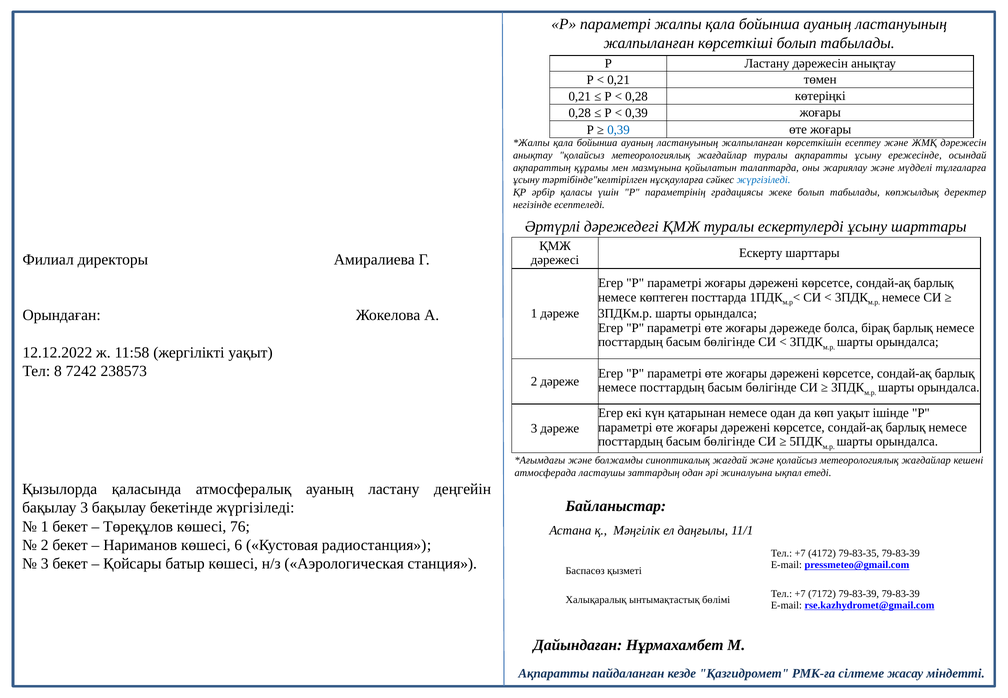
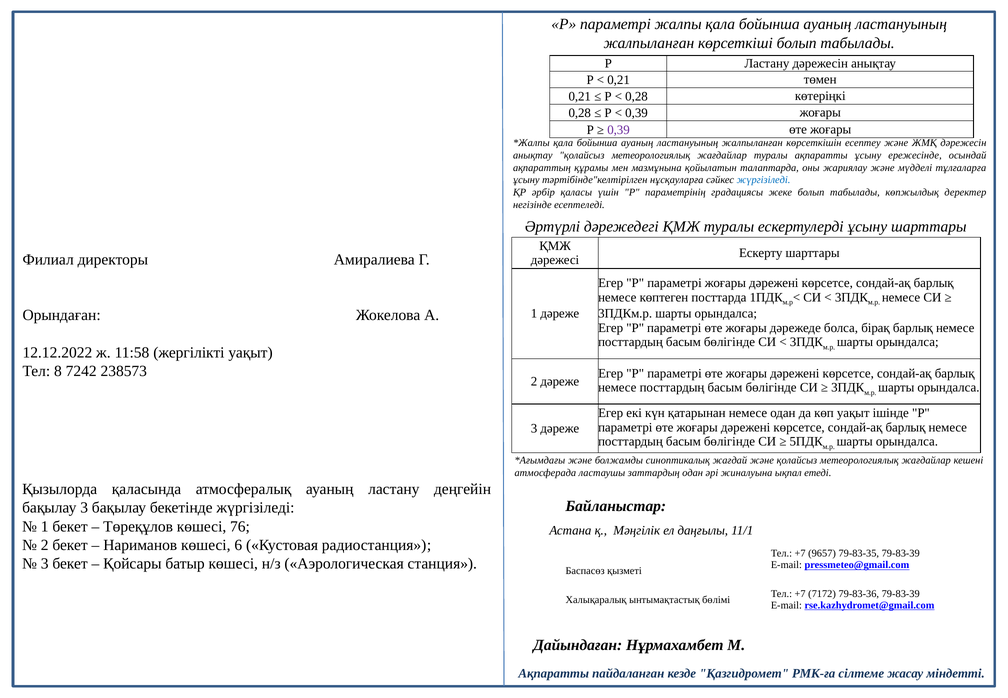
0,39 colour: blue -> purple (619, 130)
4172: 4172 -> 9657 (822, 553)
7172 79-83-39: 79-83-39 -> 79-83-36 (859, 594)
